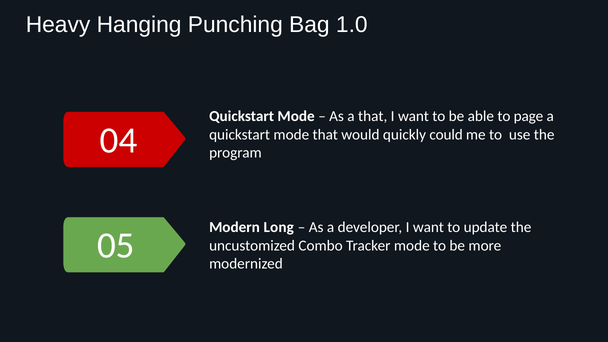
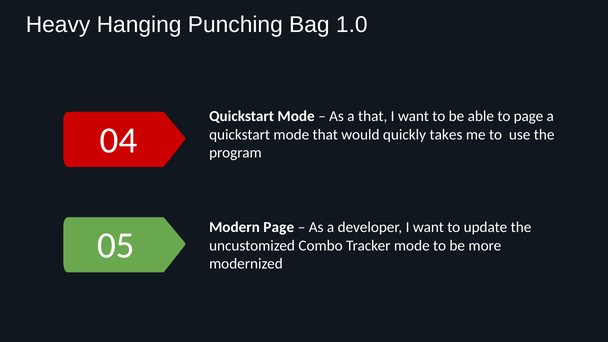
could: could -> takes (446, 135)
Modern Long: Long -> Page (279, 227)
